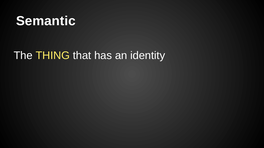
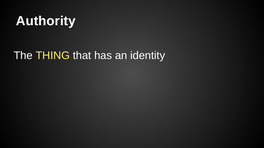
Semantic: Semantic -> Authority (46, 21)
